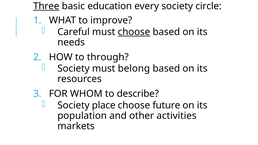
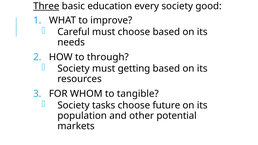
circle: circle -> good (209, 6)
choose underline: present -> none (134, 32)
belong: belong -> getting (134, 69)
describe: describe -> tangible (138, 94)
place: place -> tasks (104, 105)
activities: activities -> potential (177, 116)
